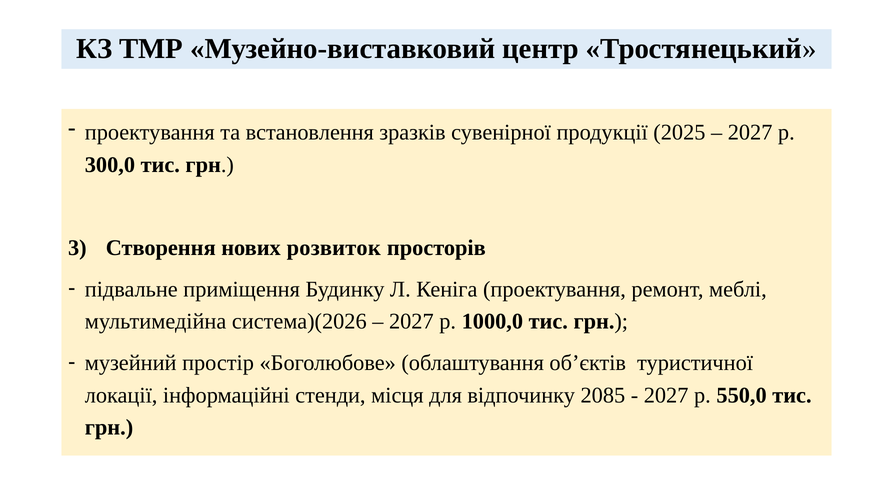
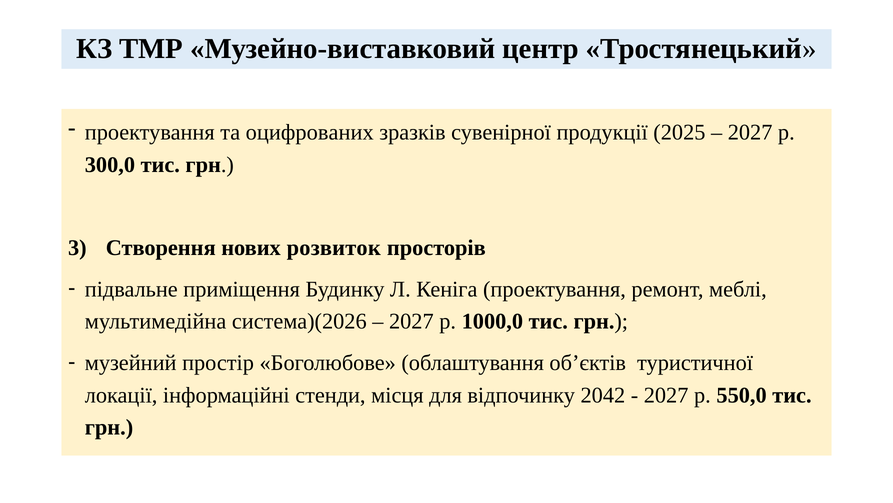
встановлення: встановлення -> оцифрованих (310, 132)
2085: 2085 -> 2042 (603, 395)
